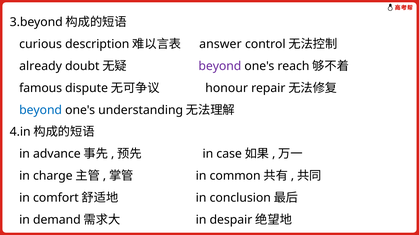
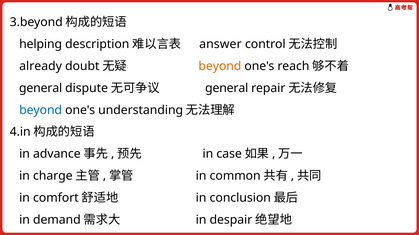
curious: curious -> helping (41, 44)
beyond colour: purple -> orange (220, 66)
famous: famous -> general (41, 88)
honour: honour -> general (227, 88)
